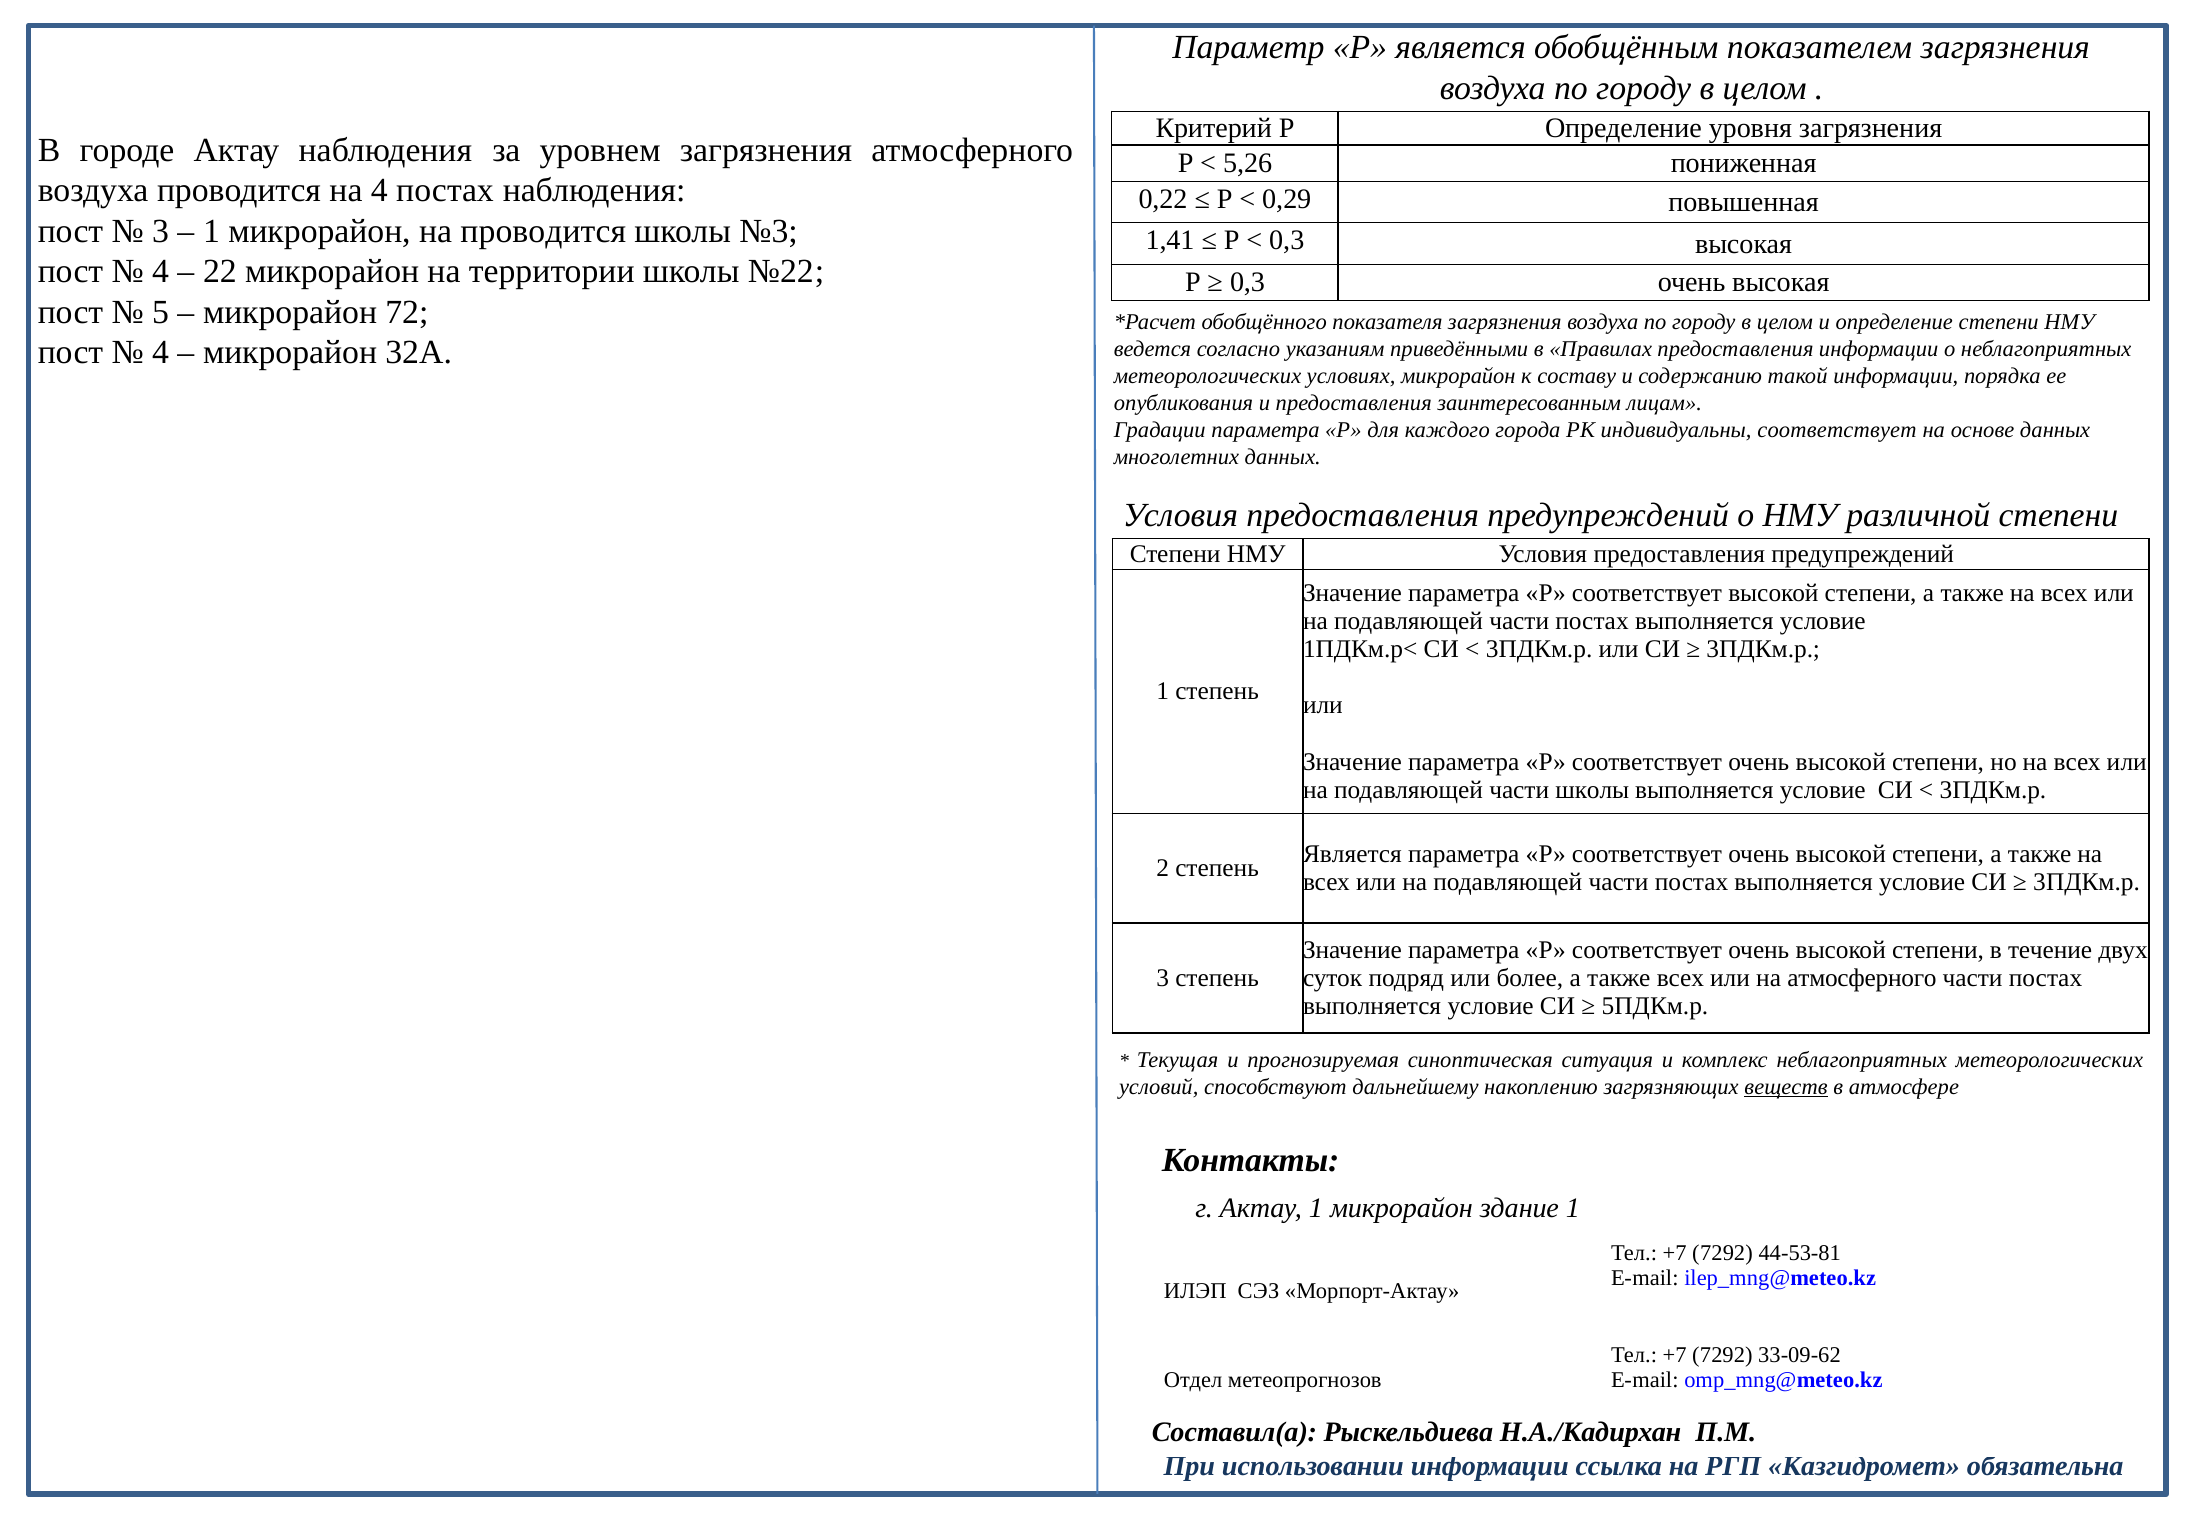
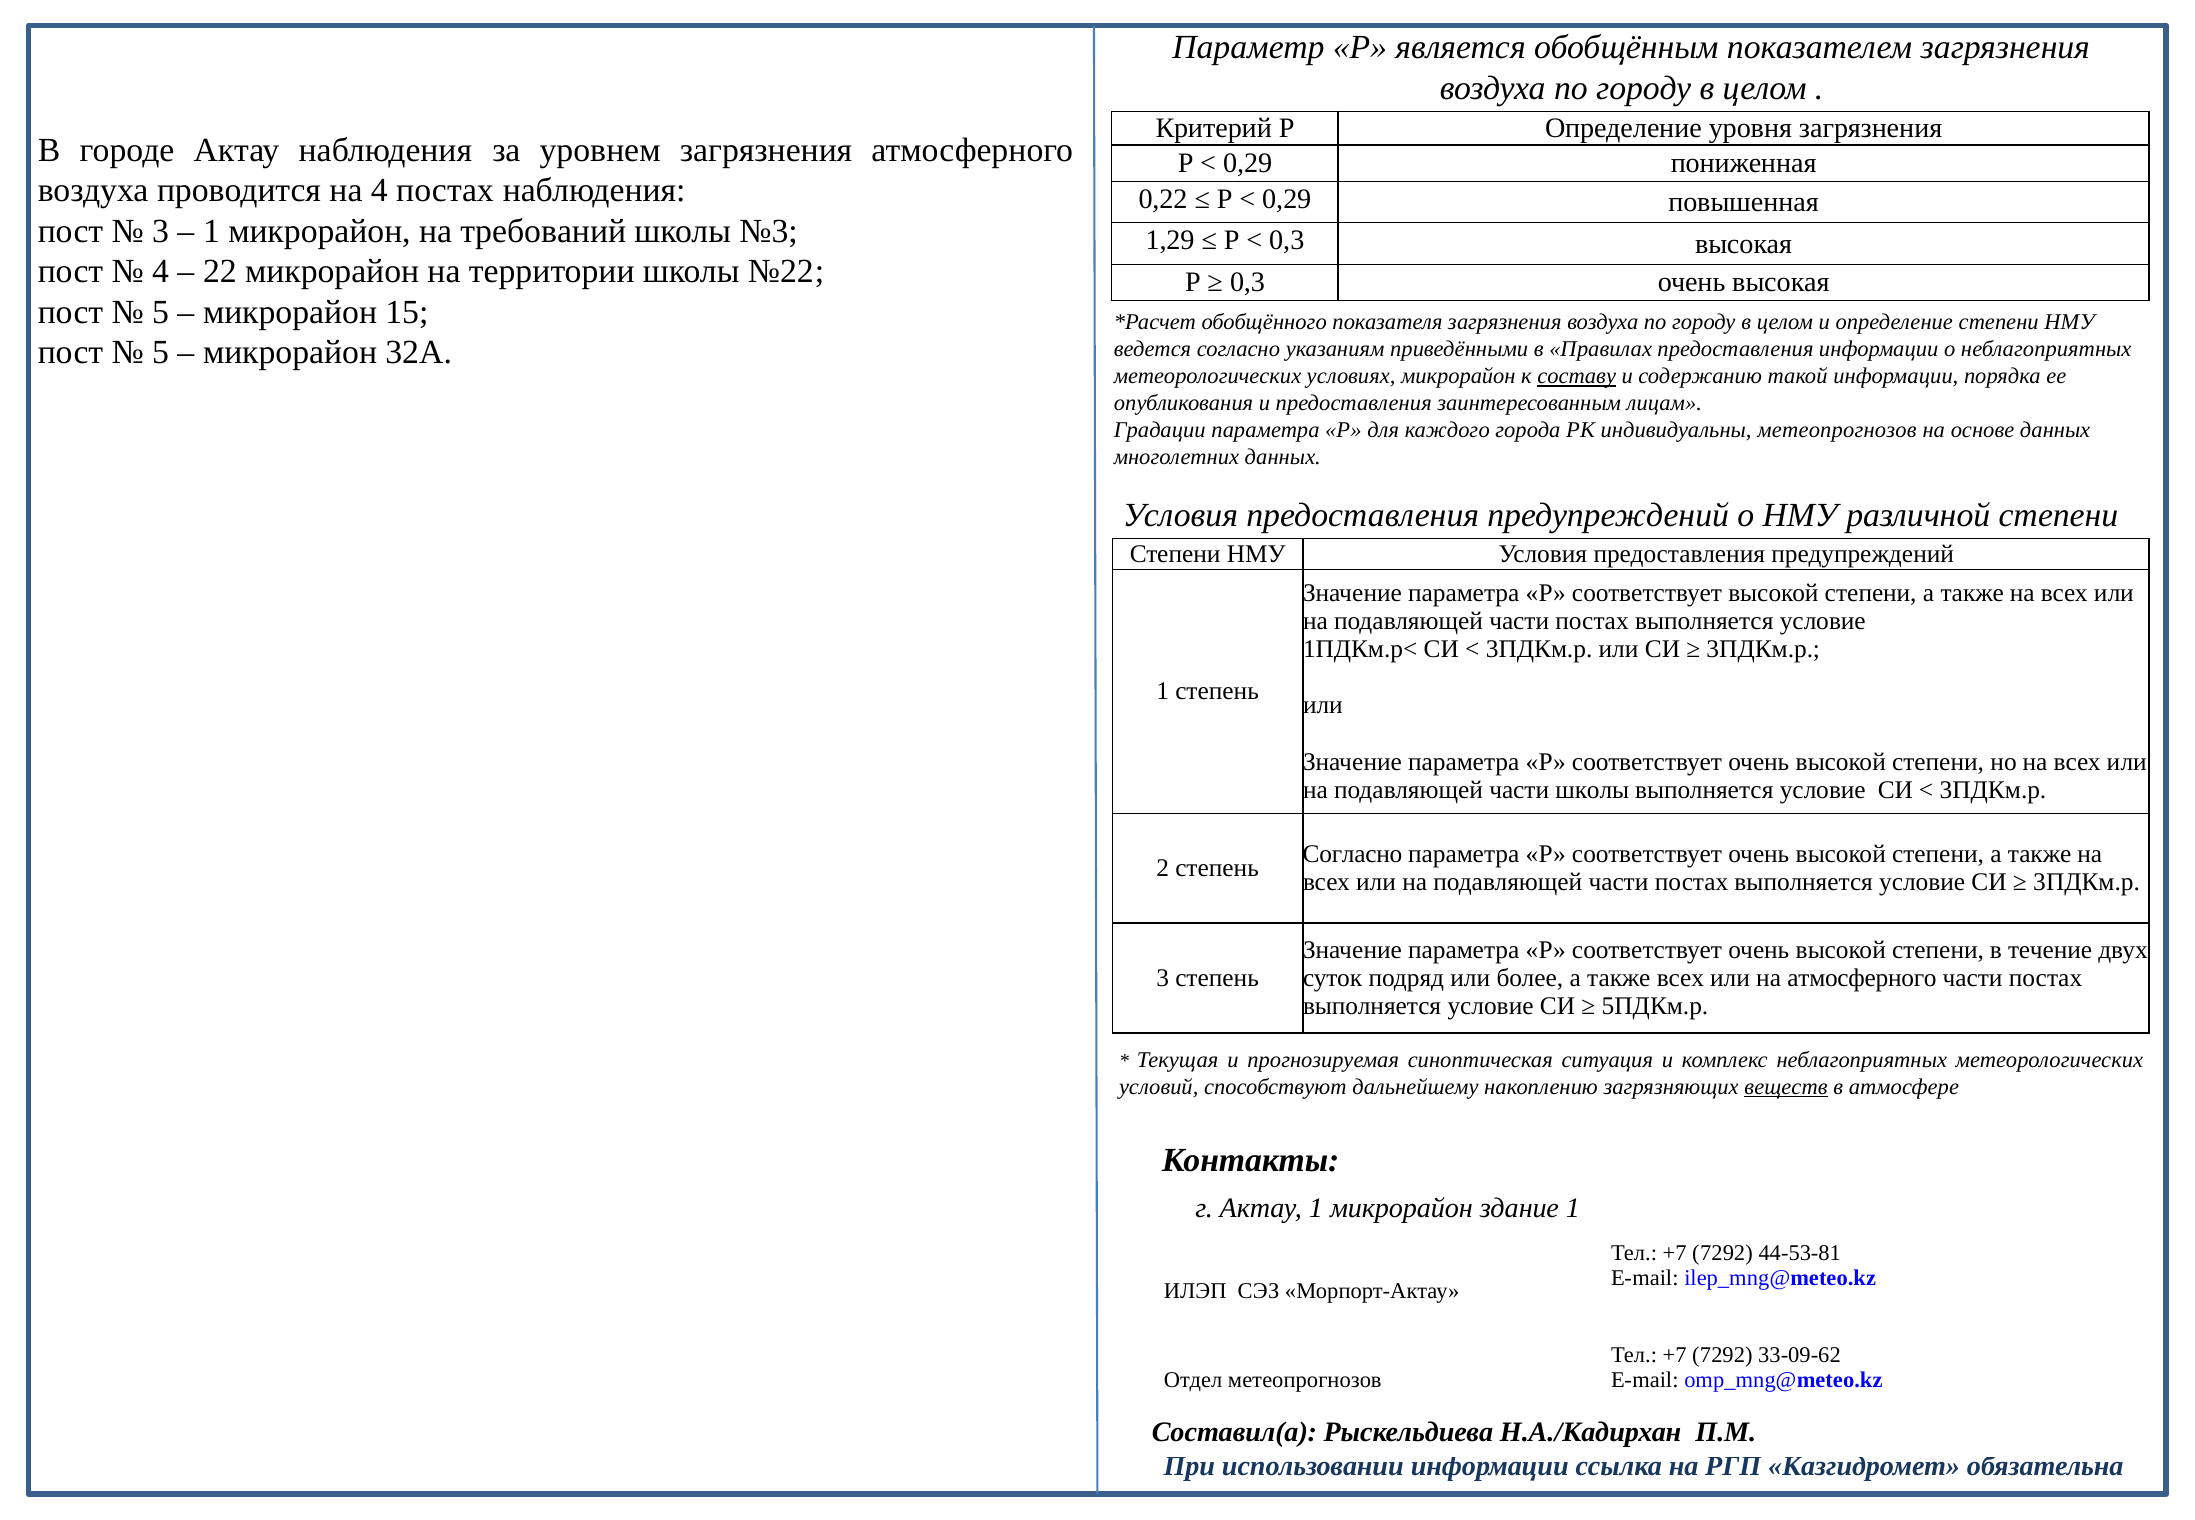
5,26: 5,26 -> 0,29 (1248, 163)
на проводится: проводится -> требований (543, 231)
1,41: 1,41 -> 1,29 (1170, 241)
72: 72 -> 15 (407, 312)
4: 4 -> 5 (161, 352)
составу underline: none -> present (1577, 376)
индивидуальны соответствует: соответствует -> метеопрогнозов (1837, 430)
Является: Является -> Согласно (1353, 854)
